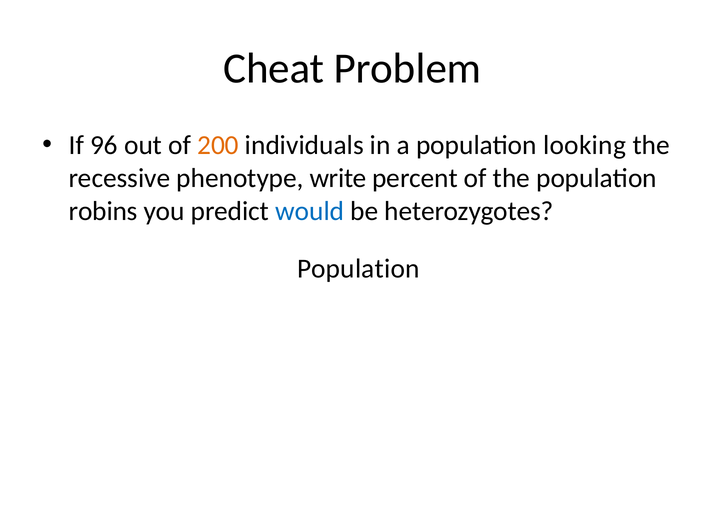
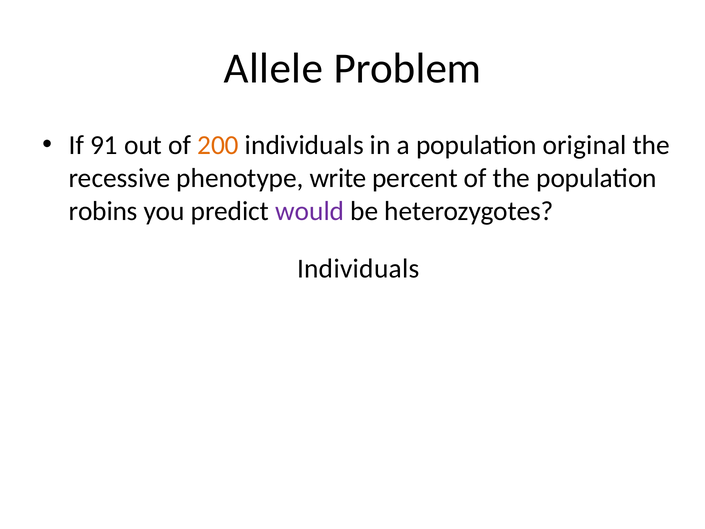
Cheat: Cheat -> Allele (273, 68)
96: 96 -> 91 (104, 145)
looking: looking -> original (585, 145)
would colour: blue -> purple (310, 211)
Population: Population -> Individuals (358, 269)
